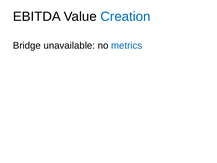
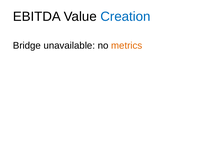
metrics colour: blue -> orange (127, 46)
